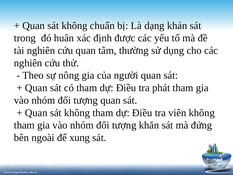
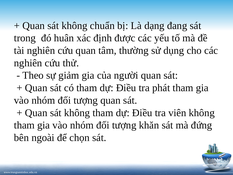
khán: khán -> đang (177, 26)
nông: nông -> giảm (69, 75)
xung: xung -> chọn (80, 137)
